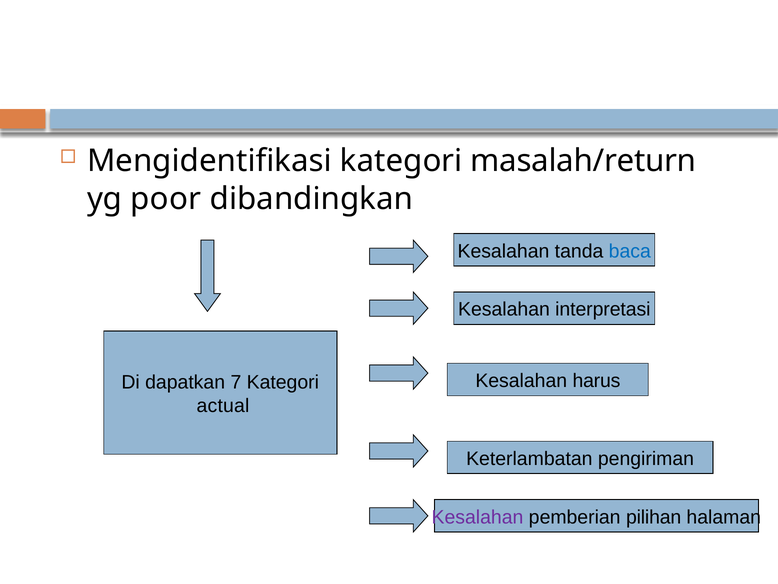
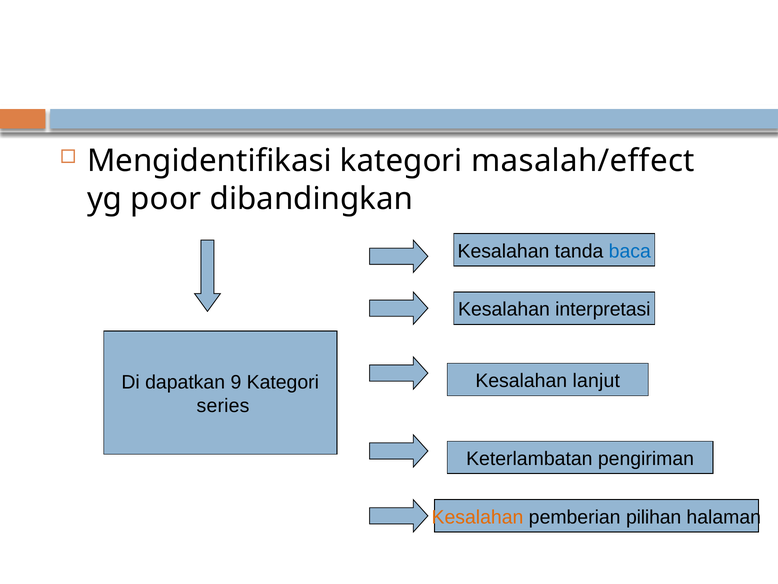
masalah/return: masalah/return -> masalah/effect (583, 161)
harus: harus -> lanjut (596, 381)
7: 7 -> 9 (236, 382)
actual: actual -> series (223, 405)
Kesalahan colour: purple -> orange (477, 517)
